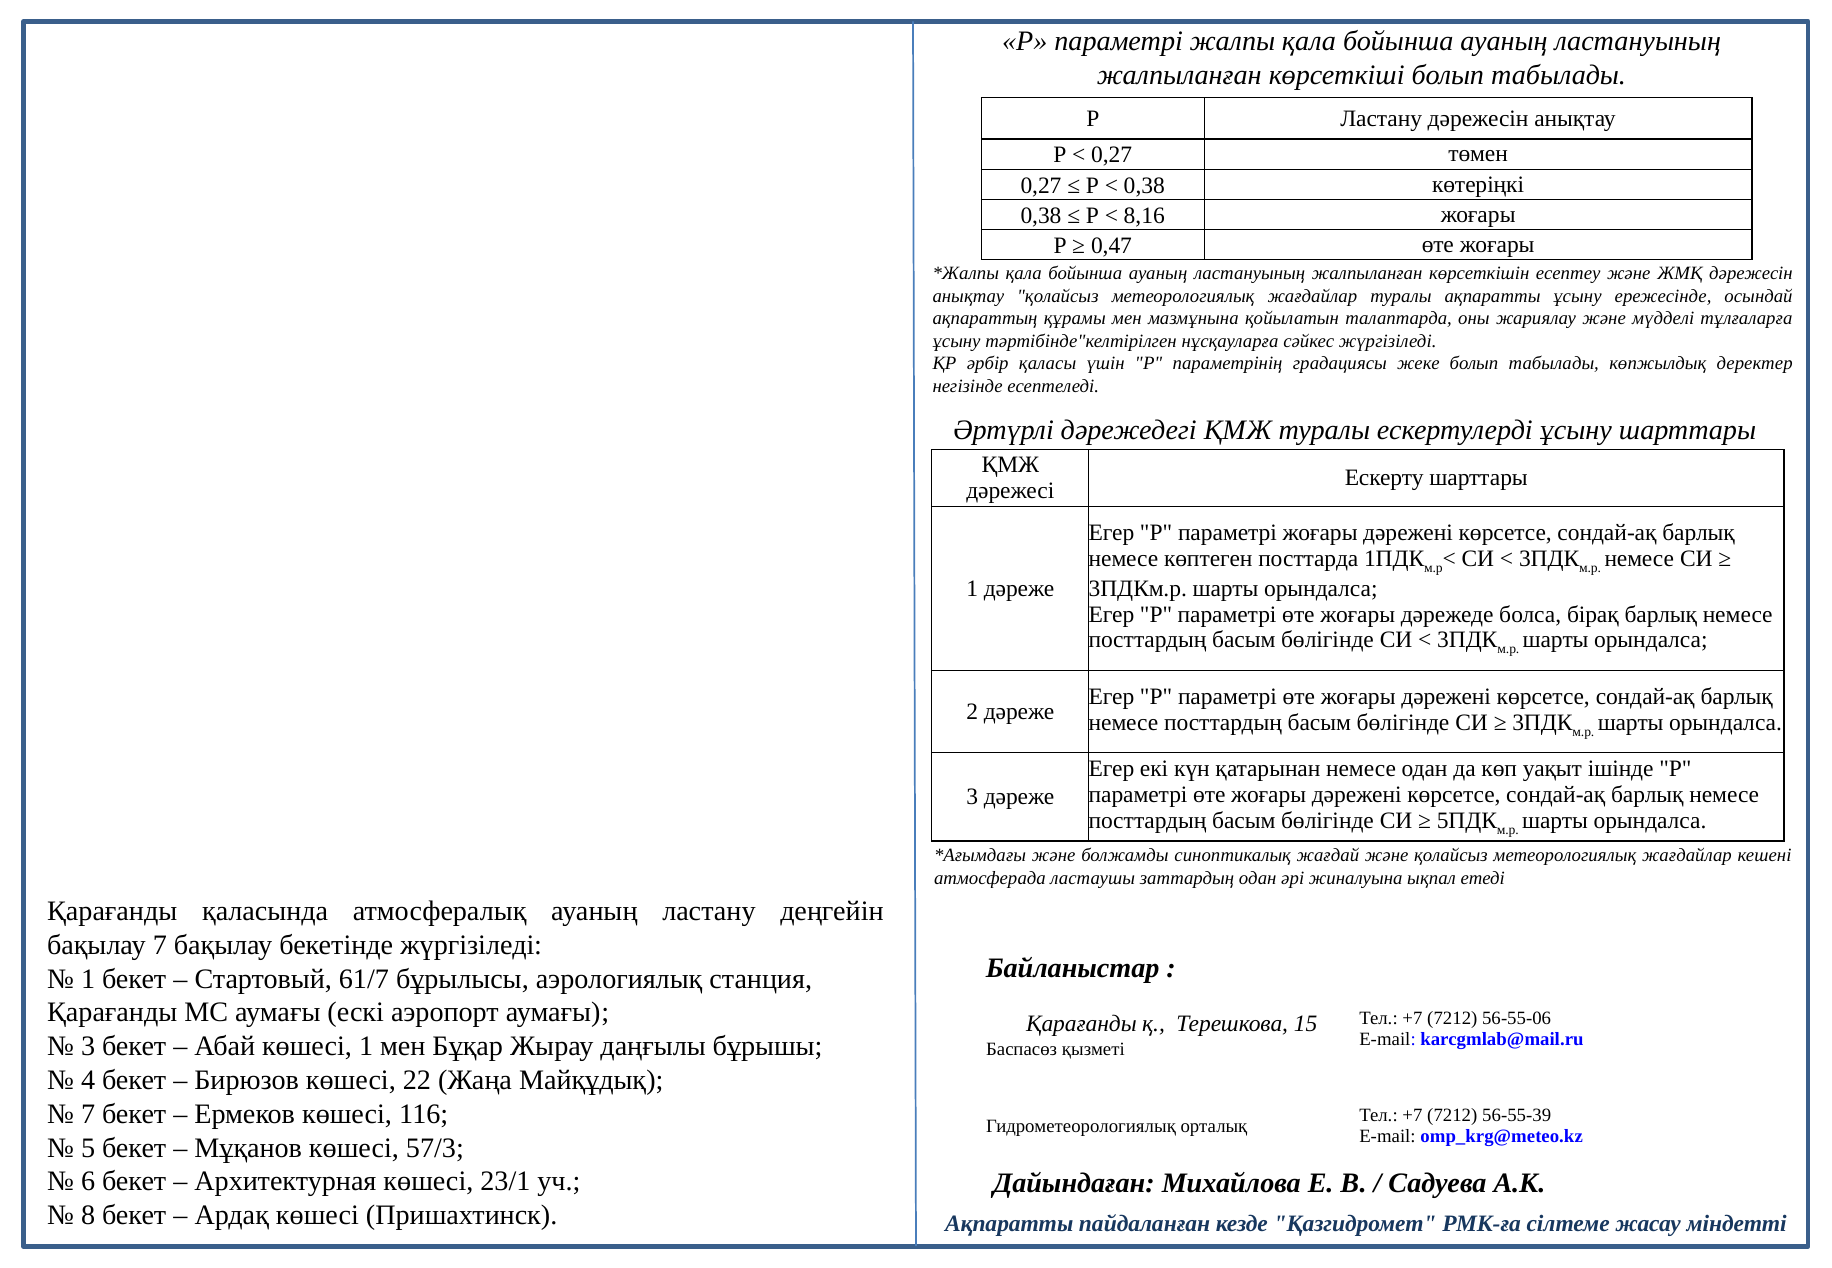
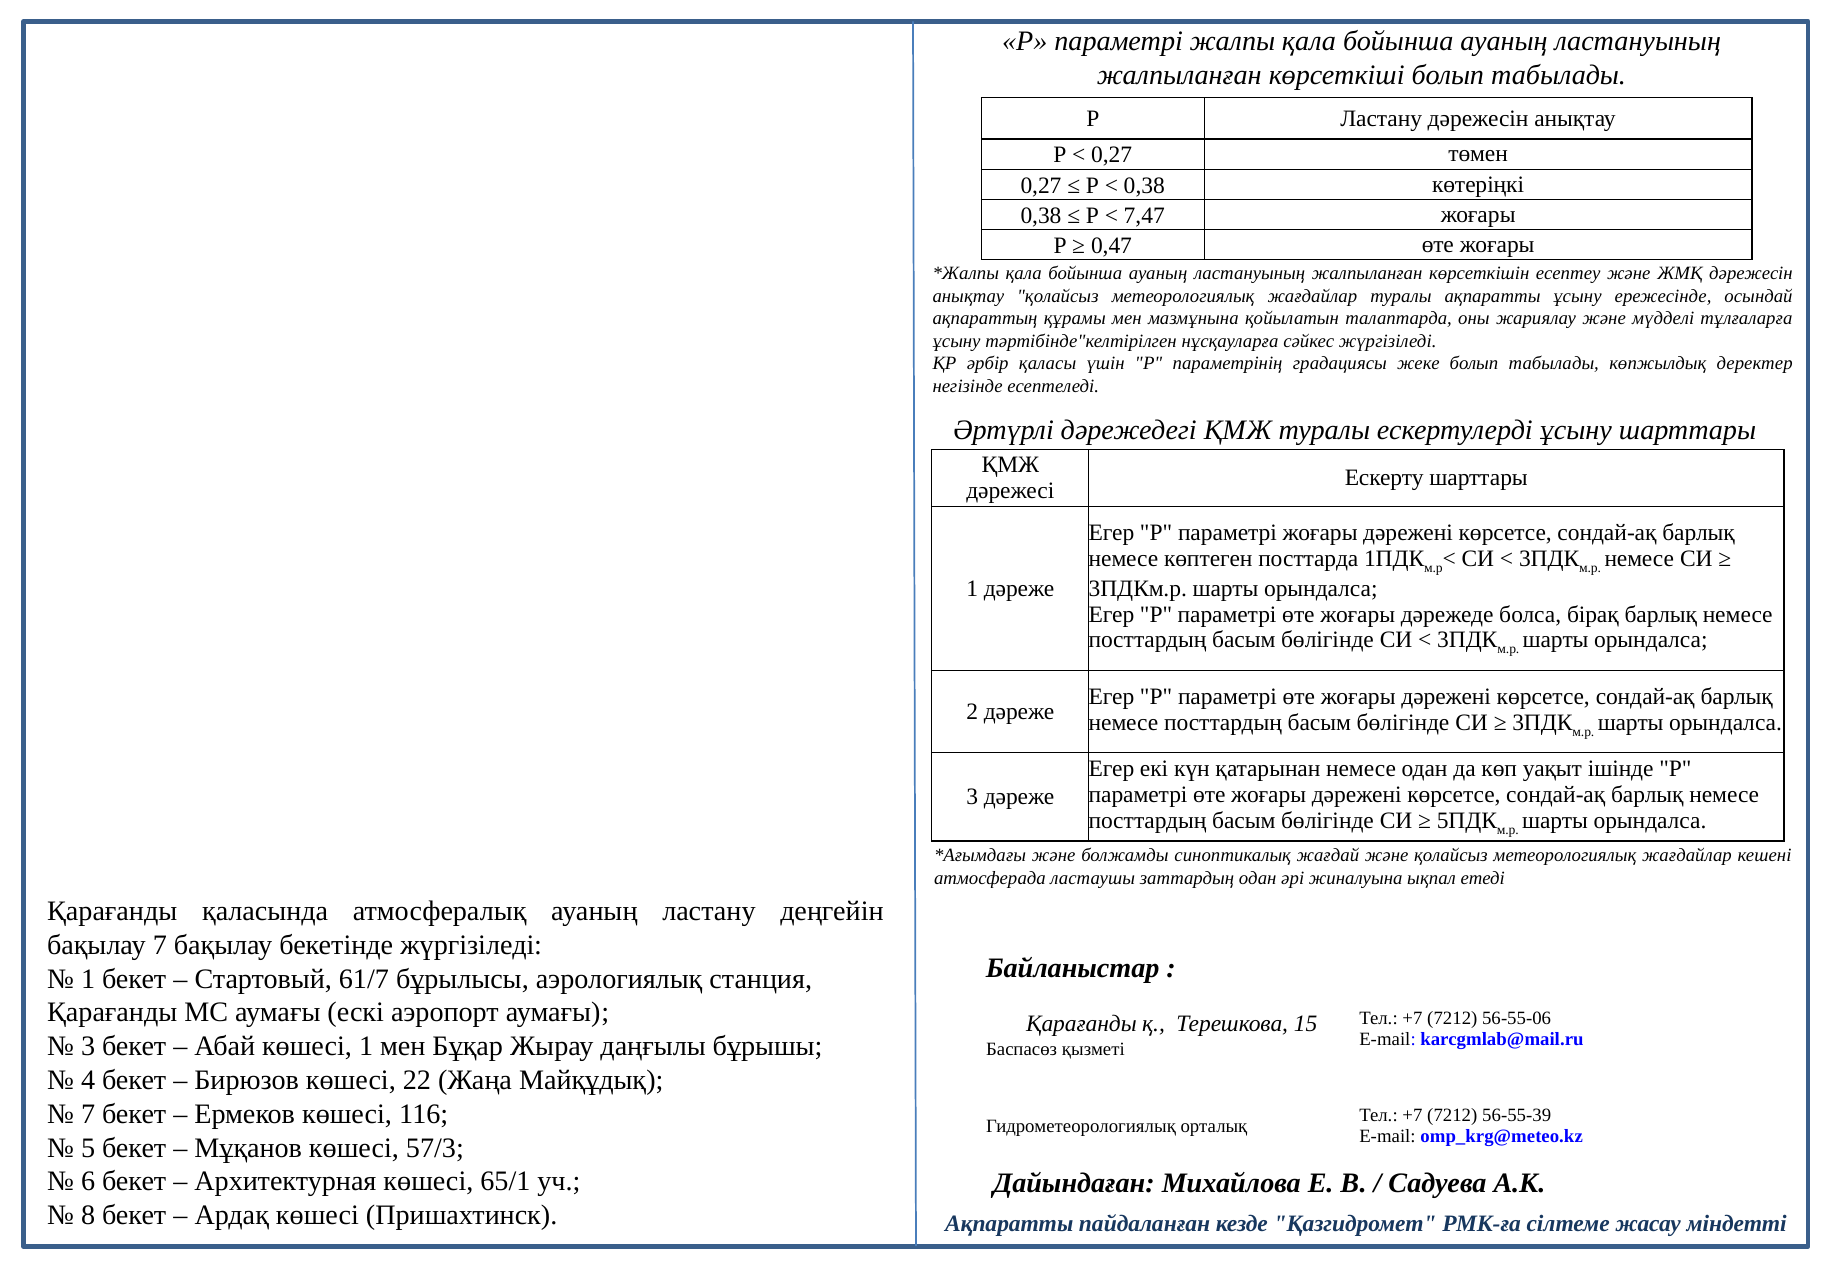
8,16: 8,16 -> 7,47 (1144, 216)
23/1: 23/1 -> 65/1 (505, 1182)
